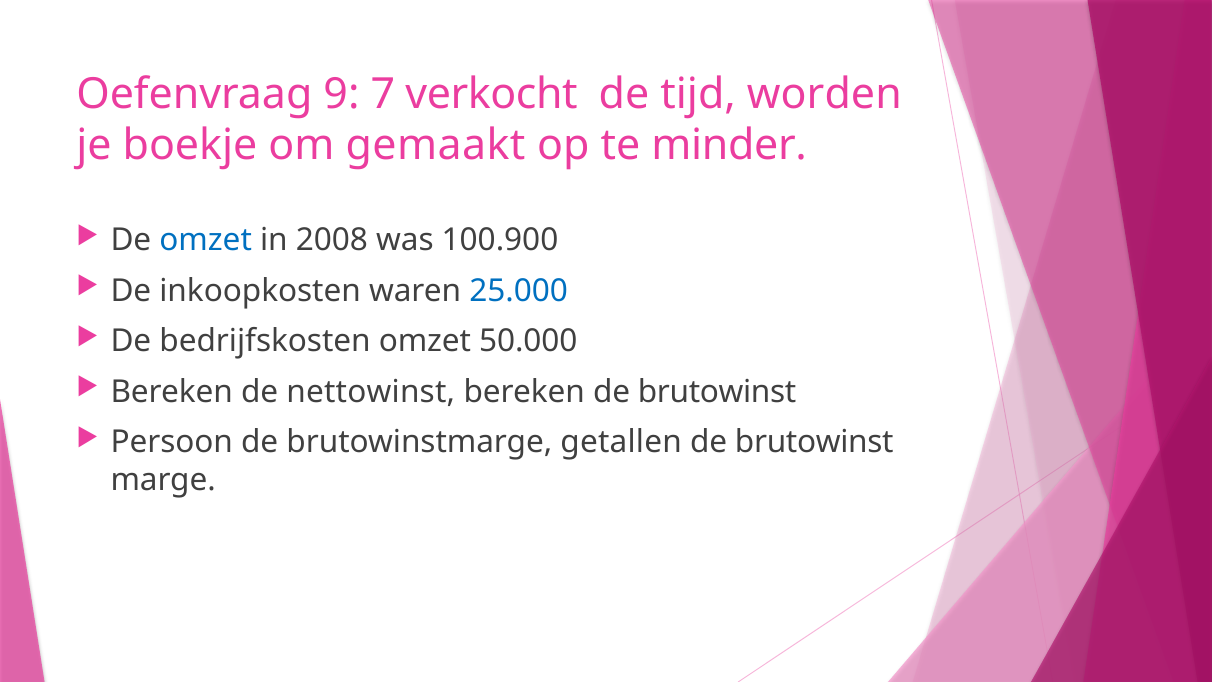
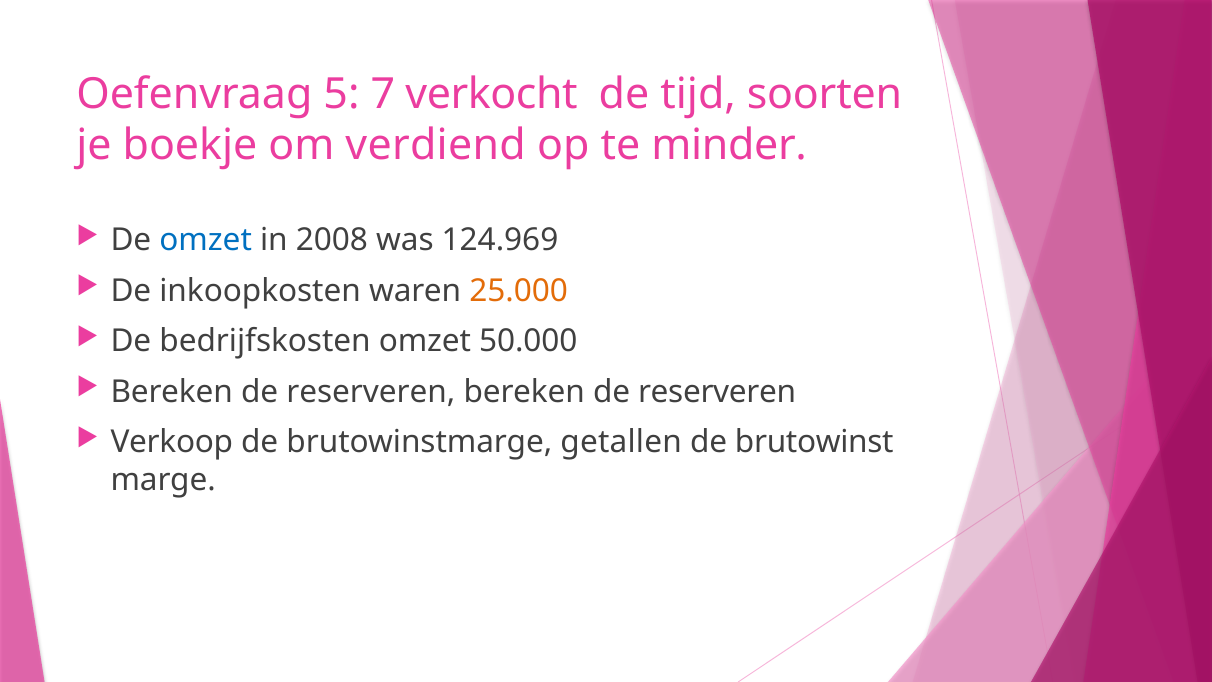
9: 9 -> 5 (341, 94)
worden: worden -> soorten (824, 94)
gemaakt: gemaakt -> verdiend (436, 145)
100.900: 100.900 -> 124.969 (500, 240)
25.000 colour: blue -> orange (519, 291)
nettowinst: nettowinst -> reserveren (371, 392)
brutowinst: brutowinst -> reserveren (717, 392)
Persoon: Persoon -> Verkoop (172, 442)
